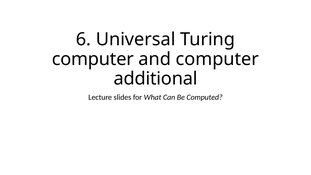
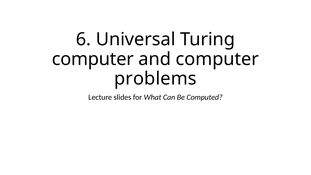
additional: additional -> problems (155, 79)
